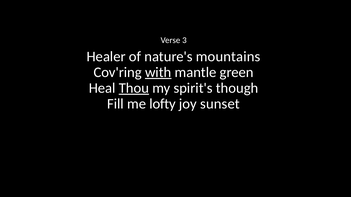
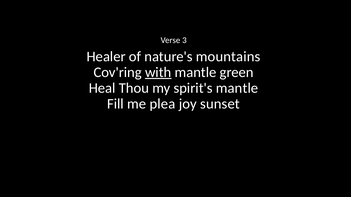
Thou underline: present -> none (134, 88)
spirit's though: though -> mantle (237, 88)
lofty: lofty -> plea (162, 104)
